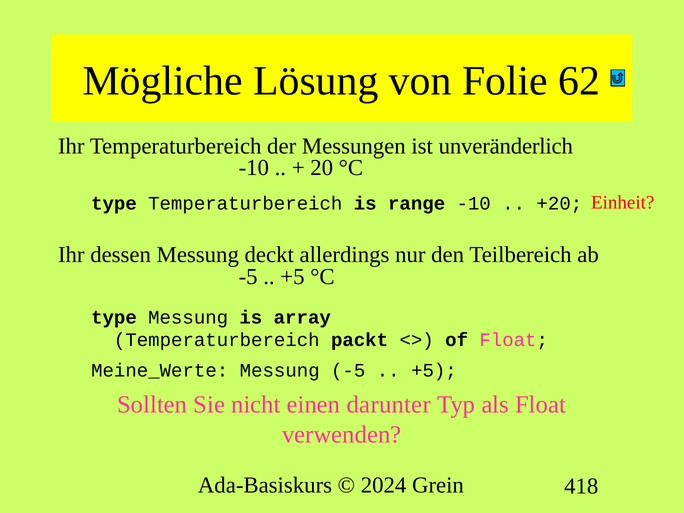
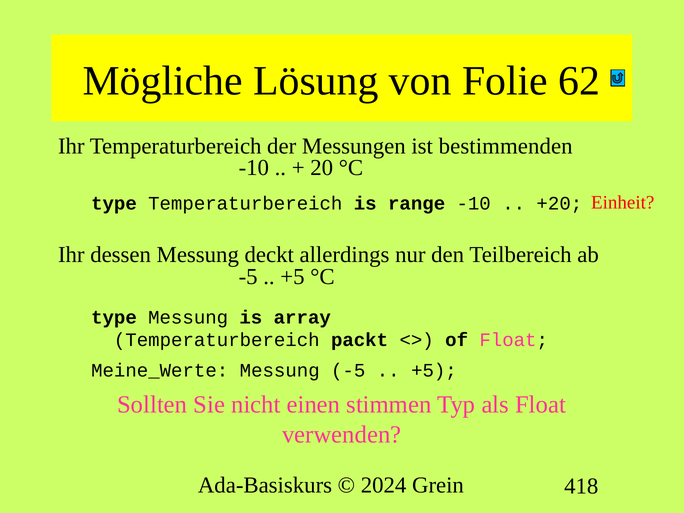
unveränderlich: unveränderlich -> bestimmenden (506, 146)
darunter: darunter -> stimmen (389, 405)
